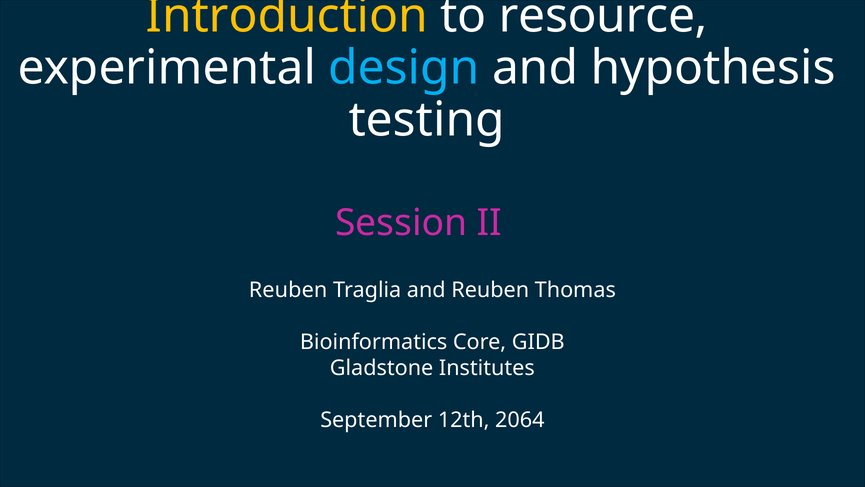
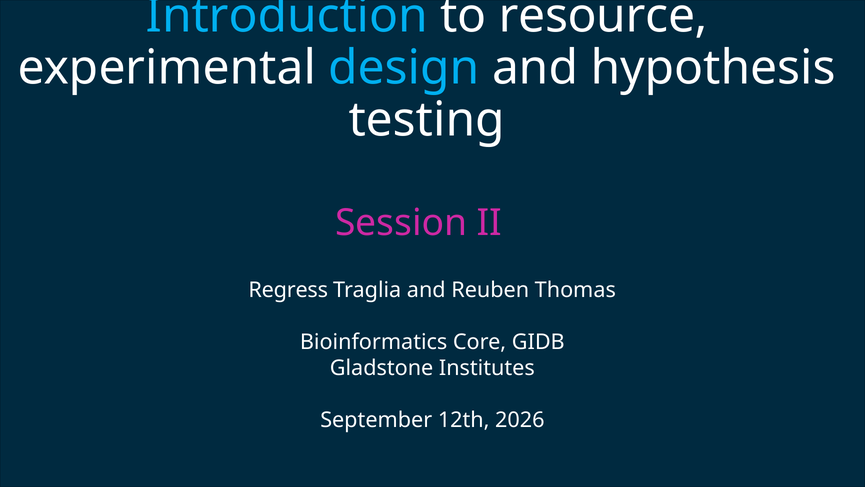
Introduction colour: yellow -> light blue (287, 16)
Reuben: Reuben -> Regress (288, 290)
2064: 2064 -> 2026 (520, 420)
